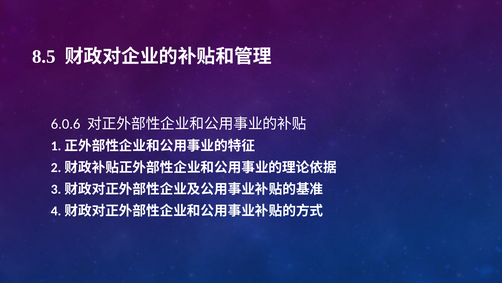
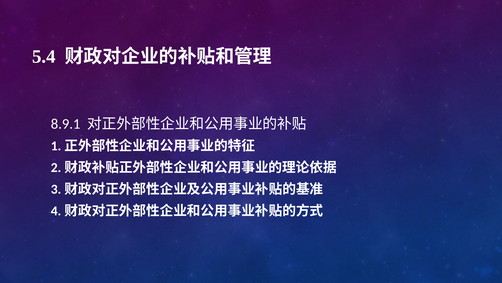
8.5: 8.5 -> 5.4 (44, 56)
6.0.6: 6.0.6 -> 8.9.1 (66, 124)
